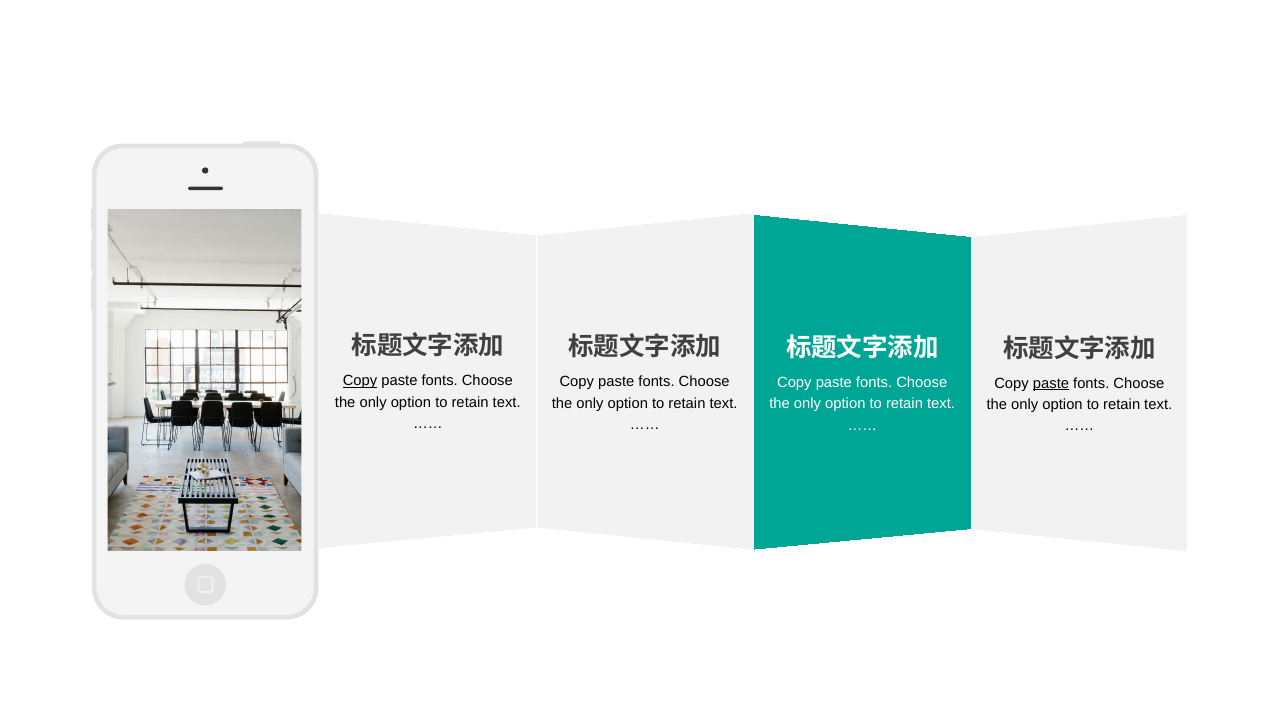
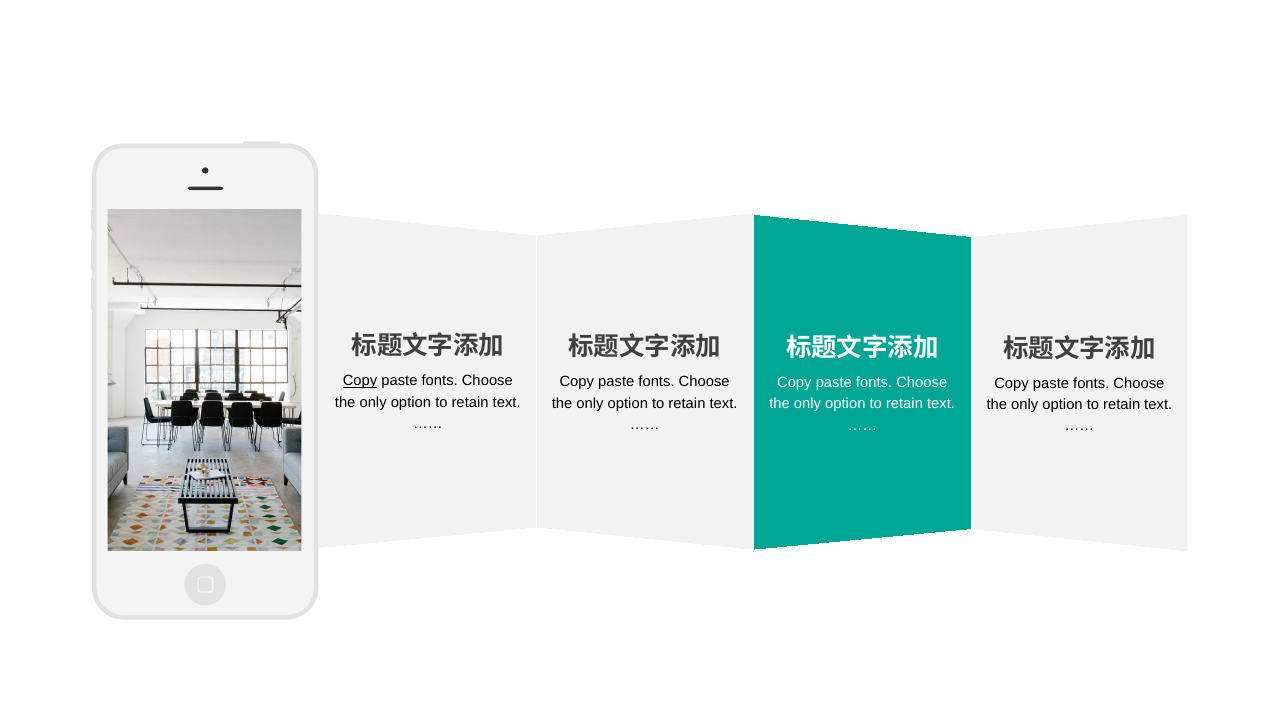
paste underline: present -> none (1051, 384)
